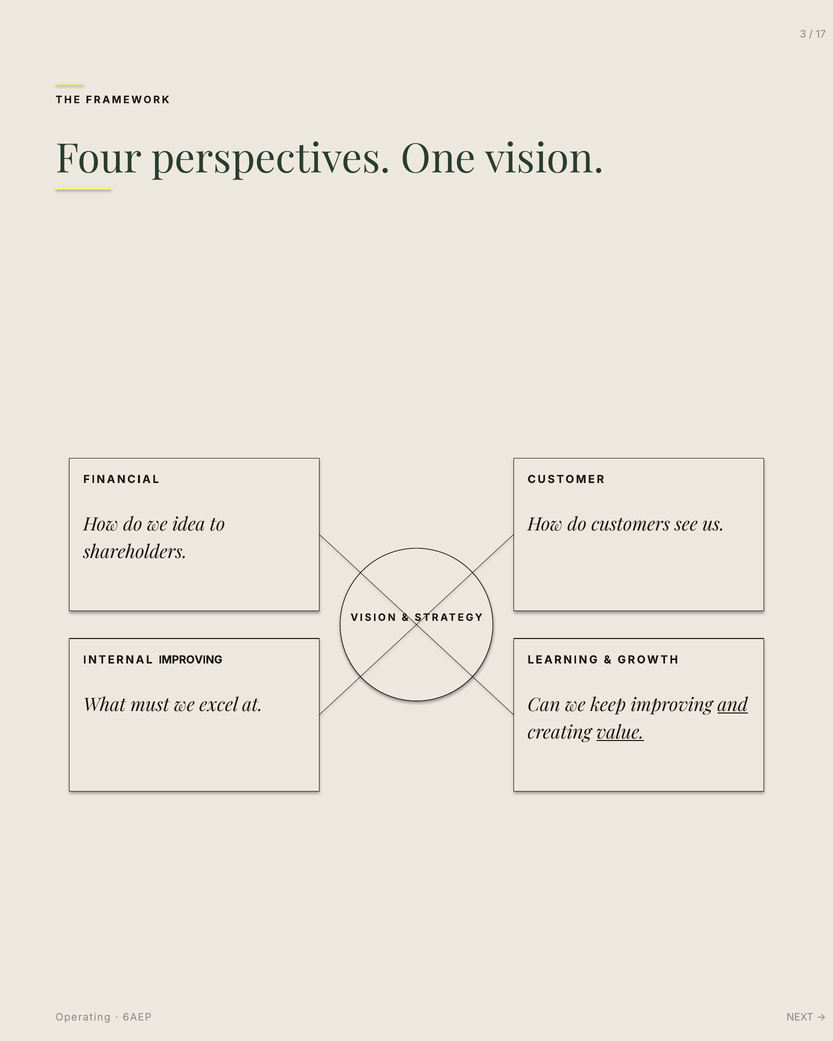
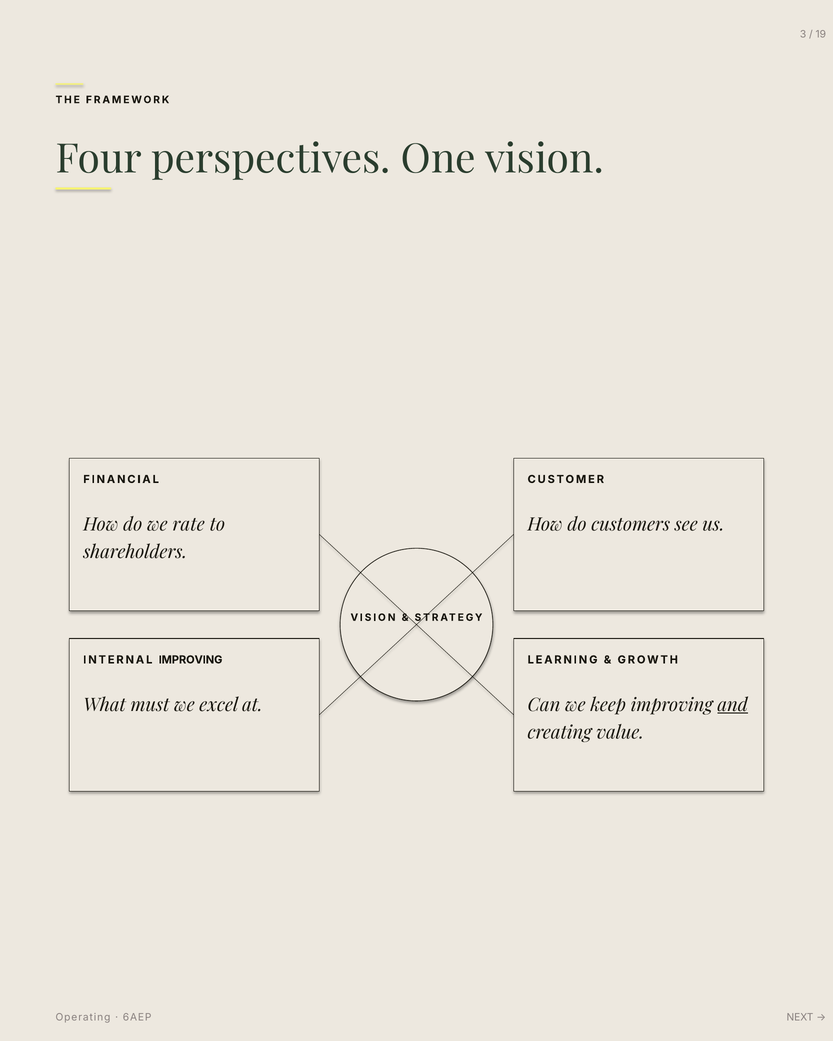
17: 17 -> 19 (821, 35)
idea: idea -> rate (189, 525)
value underline: present -> none (620, 733)
